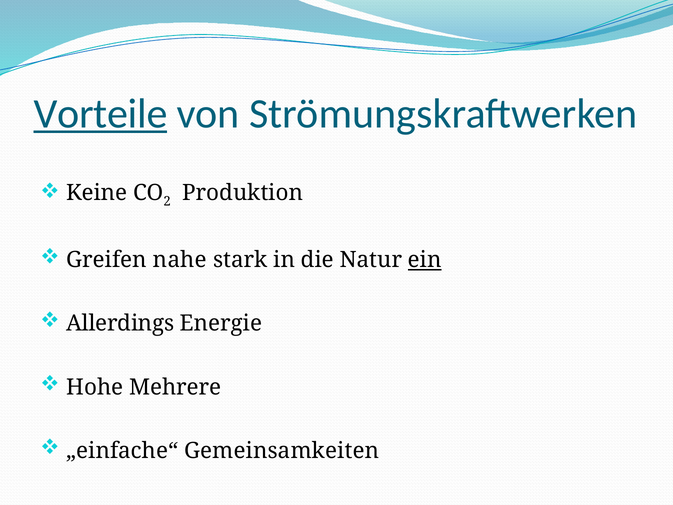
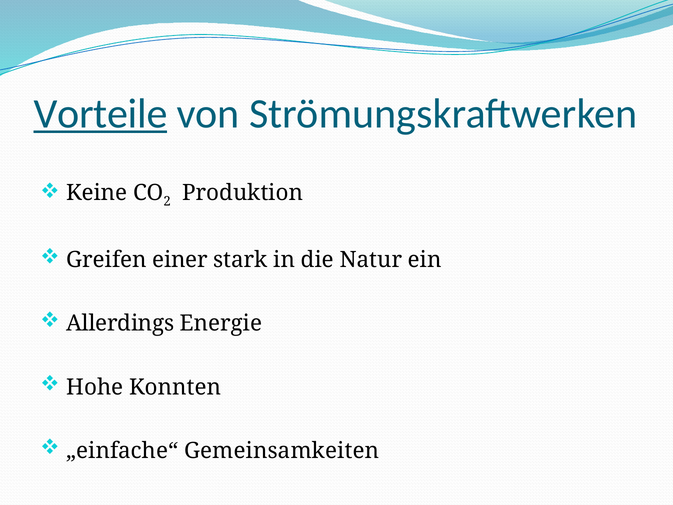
nahe: nahe -> einer (180, 260)
ein underline: present -> none (425, 260)
Mehrere: Mehrere -> Konnten (175, 387)
